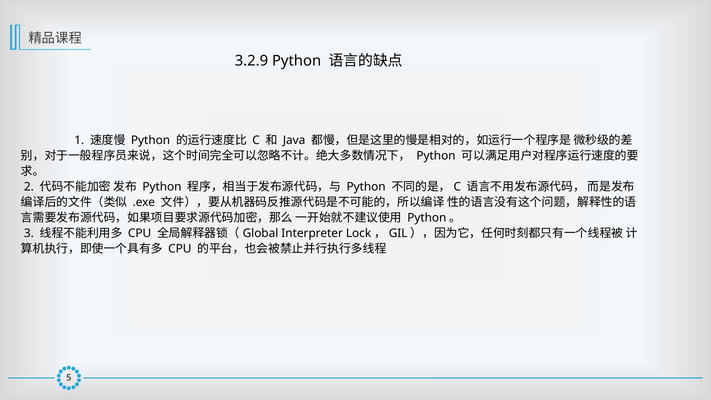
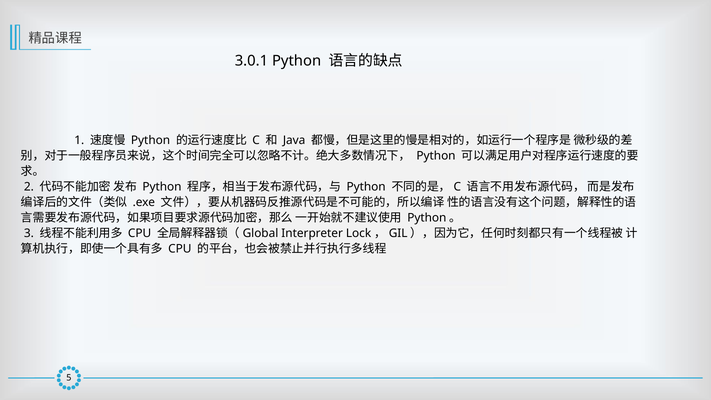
3.2.9: 3.2.9 -> 3.0.1 (251, 61)
